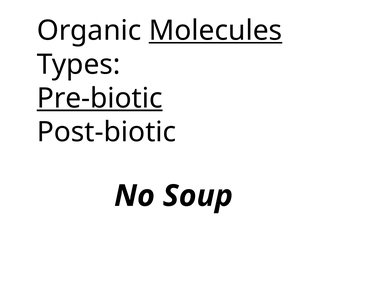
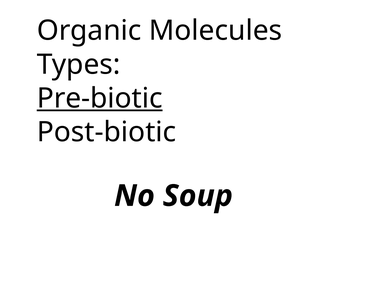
Molecules underline: present -> none (216, 31)
